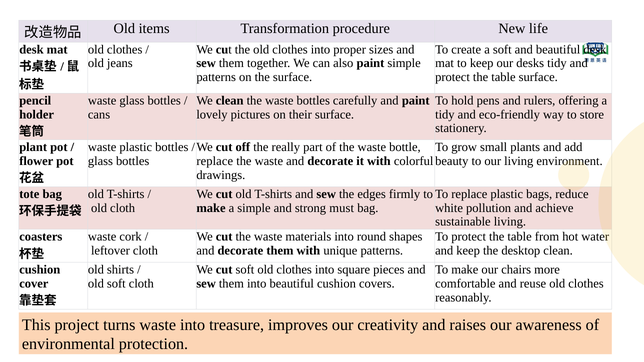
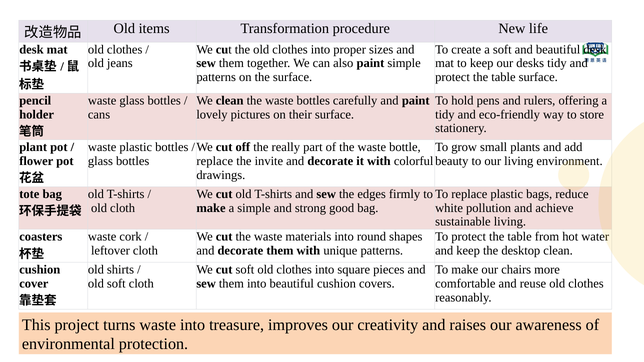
waste: waste -> invite (269, 161)
must: must -> good (342, 208)
